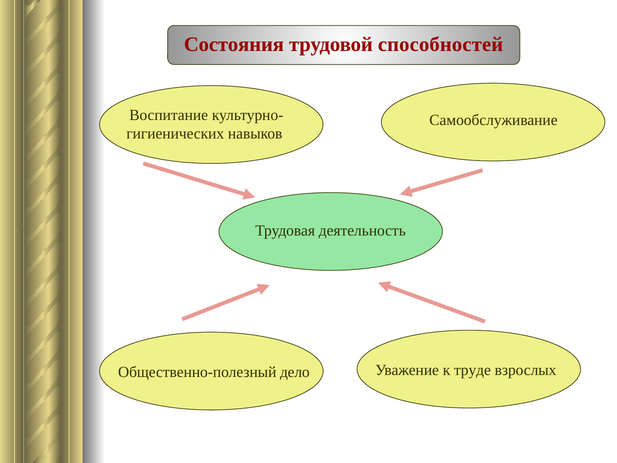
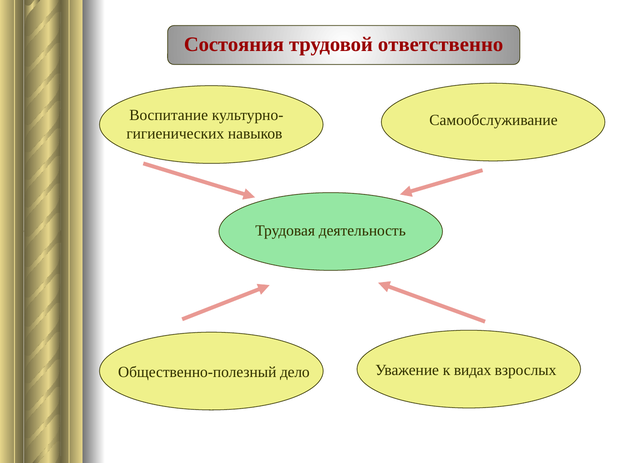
способностей: способностей -> ответственно (441, 44)
труде: труде -> видах (473, 370)
